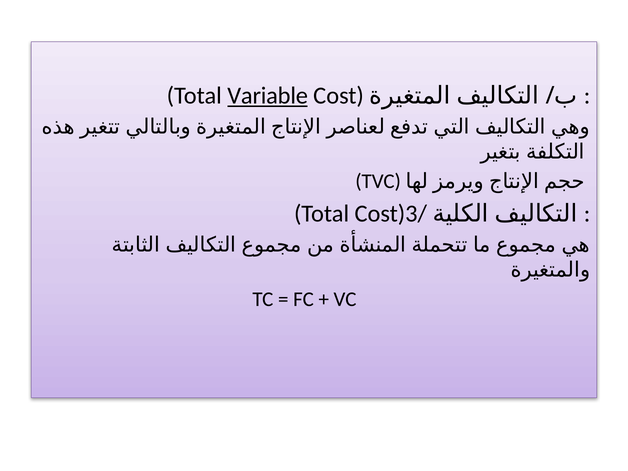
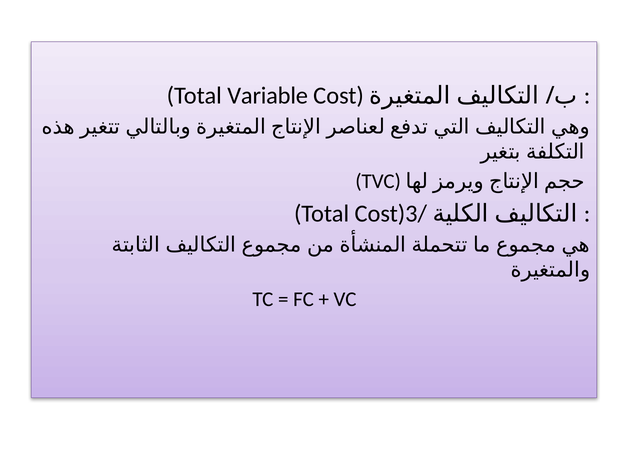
Variable underline: present -> none (268, 96)
